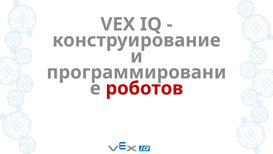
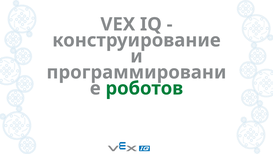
роботов colour: red -> green (144, 88)
